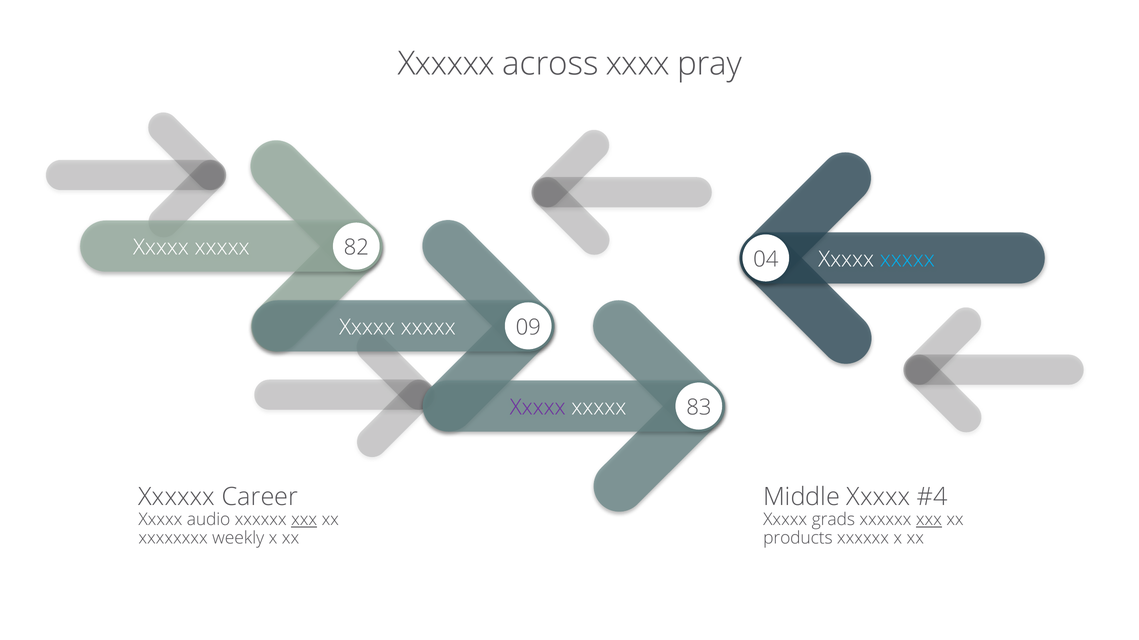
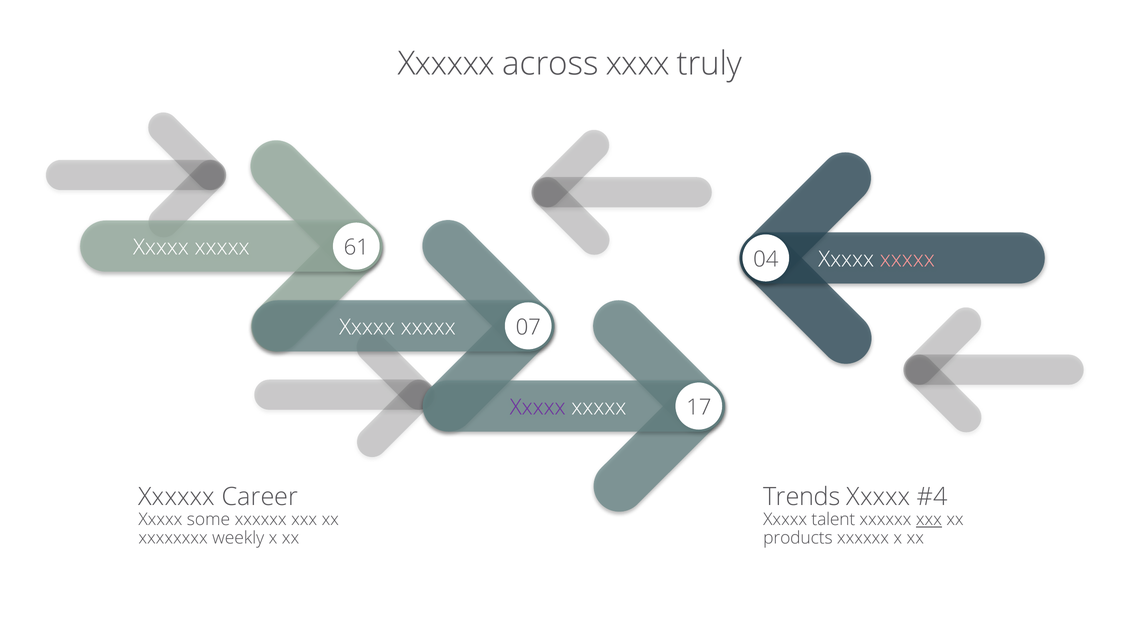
pray: pray -> truly (709, 64)
82: 82 -> 61 (356, 248)
xxxxx colour: light blue -> pink (907, 260)
09: 09 -> 07 (528, 328)
83: 83 -> 17 (699, 408)
Middle: Middle -> Trends (802, 497)
audio: audio -> some (209, 520)
xxx underline: present -> none (304, 520)
grads: grads -> talent (833, 520)
